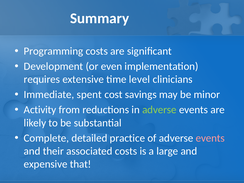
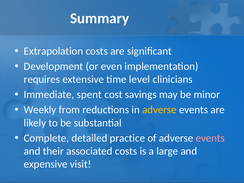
Programming: Programming -> Extrapolation (53, 51)
Activity: Activity -> Weekly (40, 110)
adverse colour: light green -> yellow (159, 110)
that: that -> visit (81, 164)
